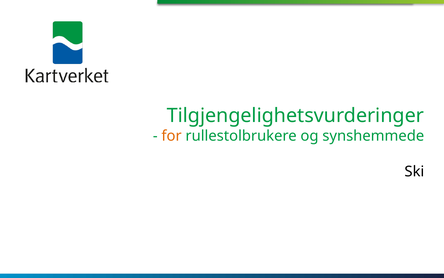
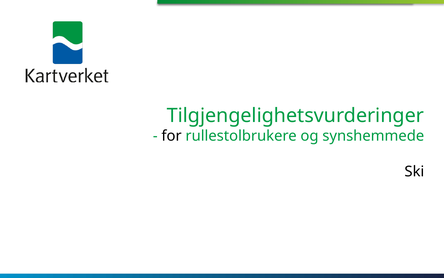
for colour: orange -> black (172, 136)
